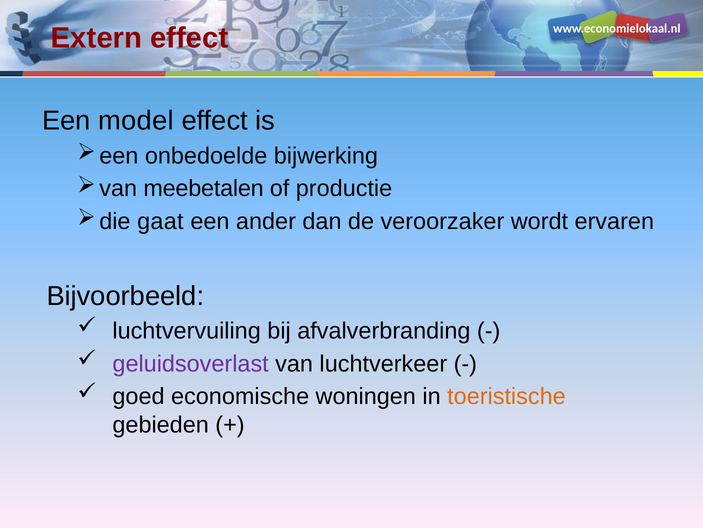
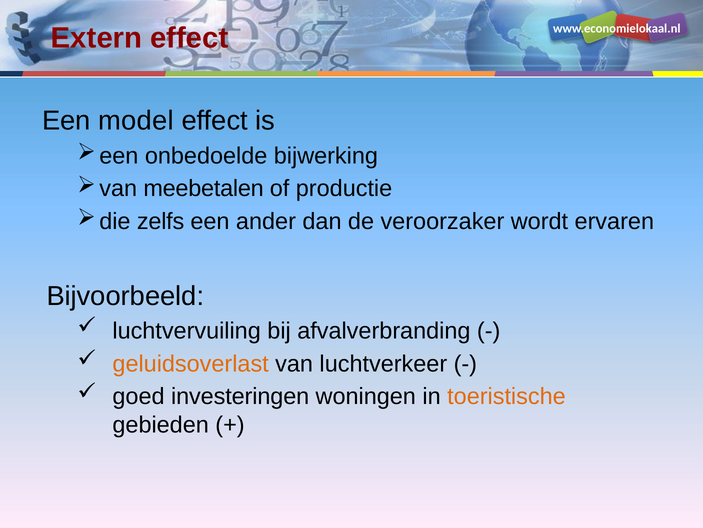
gaat: gaat -> zelfs (161, 221)
geluidsoverlast colour: purple -> orange (191, 363)
economische: economische -> investeringen (240, 396)
